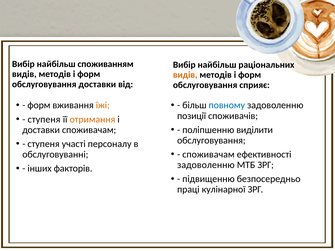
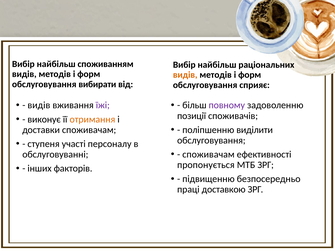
обслуговування доставки: доставки -> вибирати (97, 84)
форм: форм -> видів (39, 105)
їжі colour: orange -> purple (103, 105)
повному colour: blue -> purple (227, 105)
ступеня: ступеня -> виконує (44, 119)
задоволенню: задоволенню -> пропонується (206, 165)
кулінарної: кулінарної -> доставкою (224, 190)
